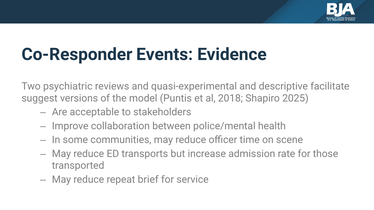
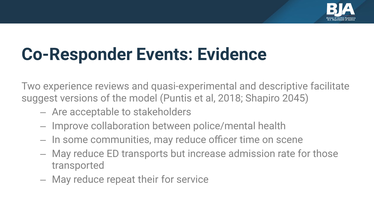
psychiatric: psychiatric -> experience (68, 87)
2025: 2025 -> 2045 (295, 98)
brief: brief -> their (148, 180)
